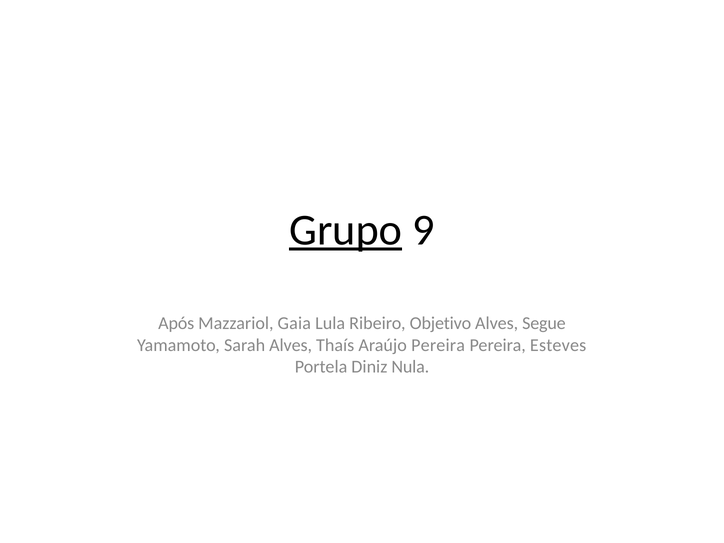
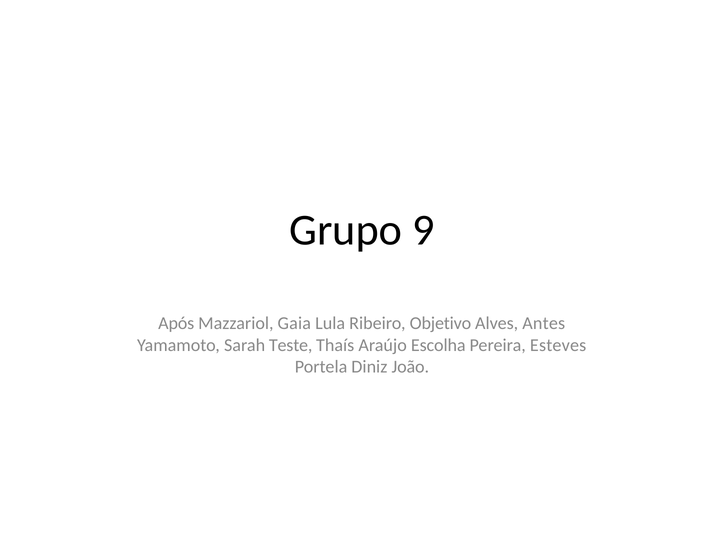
Grupo underline: present -> none (346, 230)
Segue: Segue -> Antes (544, 323)
Sarah Alves: Alves -> Teste (291, 345)
Araújo Pereira: Pereira -> Escolha (438, 345)
Nula: Nula -> João (410, 367)
